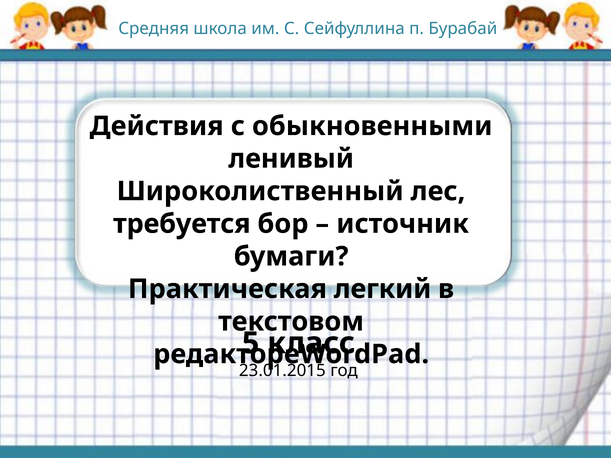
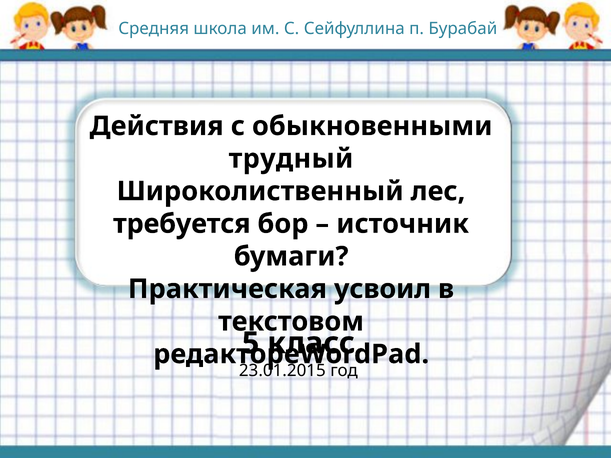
ленивый: ленивый -> трудный (291, 159)
легкий: легкий -> усвоил (383, 289)
